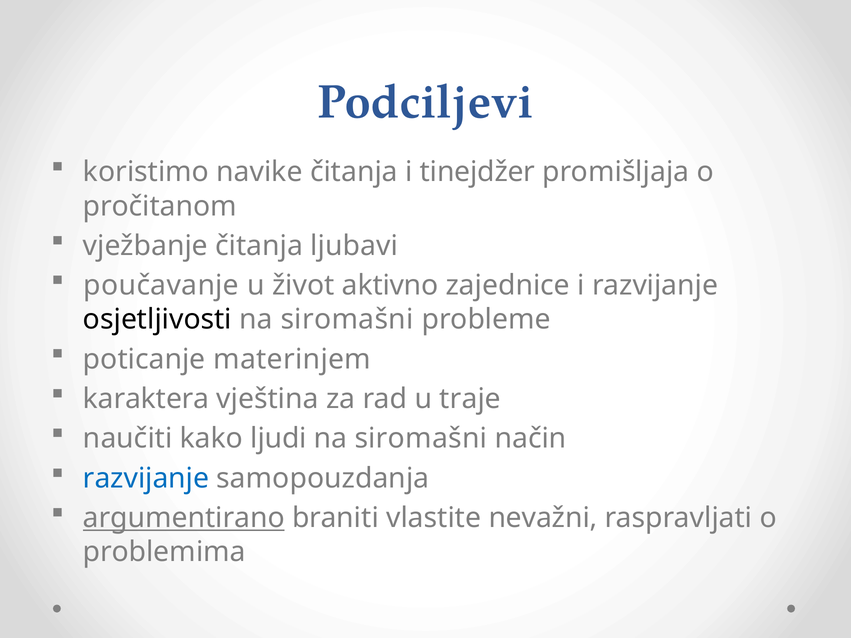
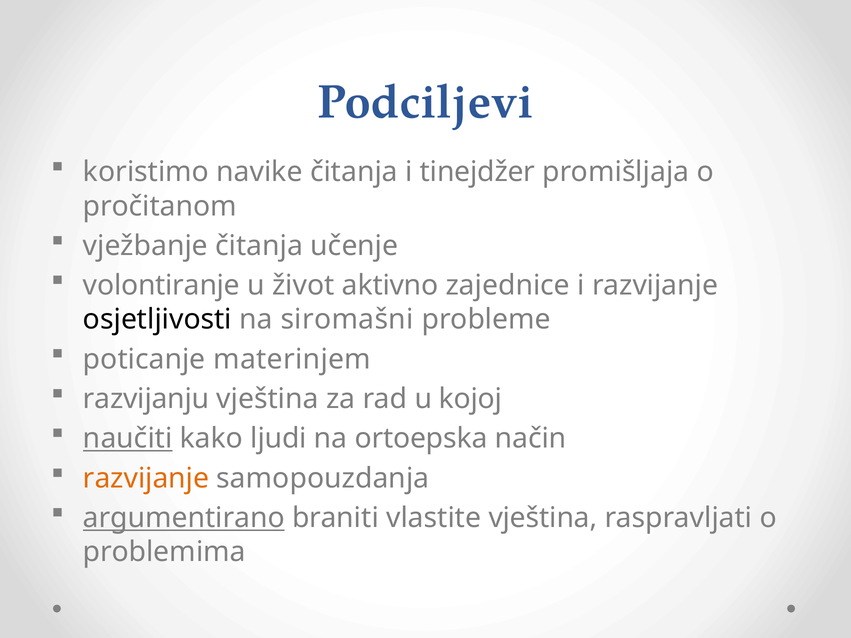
ljubavi: ljubavi -> učenje (354, 246)
poučavanje: poučavanje -> volontiranje (161, 286)
karaktera: karaktera -> razvijanju (146, 399)
traje: traje -> kojoj (470, 399)
naučiti underline: none -> present (128, 439)
siromašni: siromašni -> ortoepska (421, 439)
razvijanje colour: blue -> orange (146, 478)
vlastite nevažni: nevažni -> vještina (543, 518)
